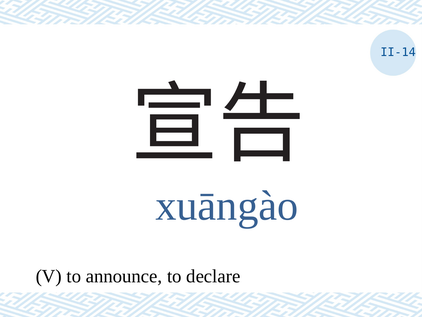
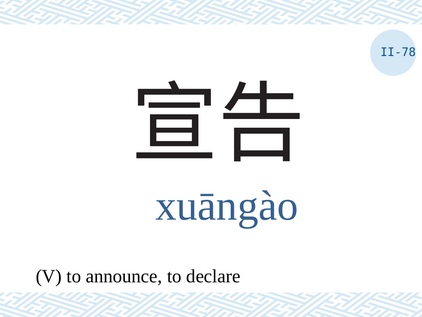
II-14: II-14 -> II-78 (398, 52)
